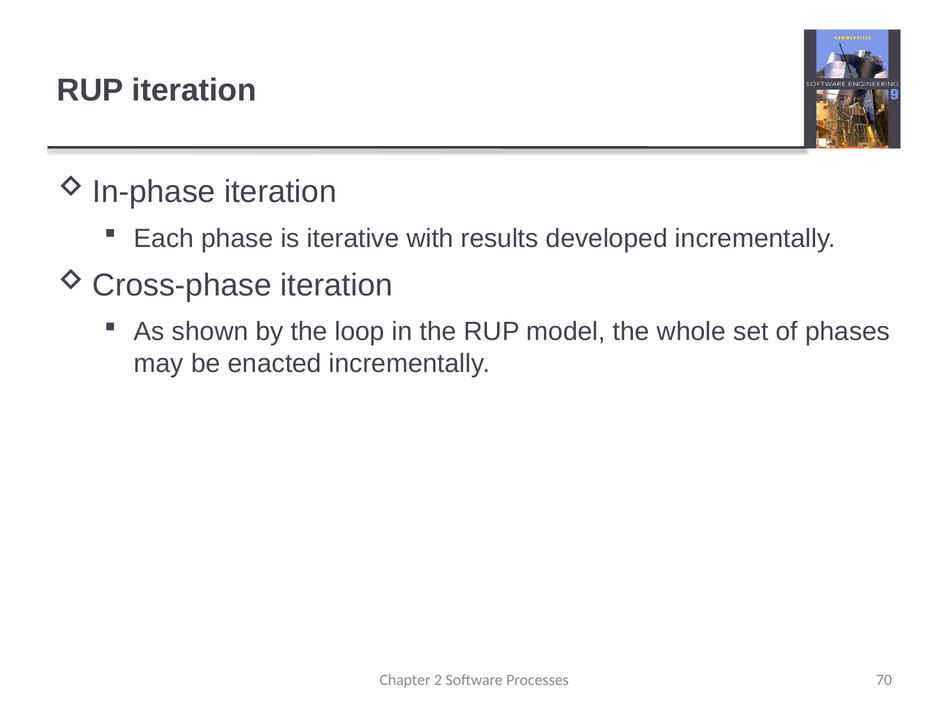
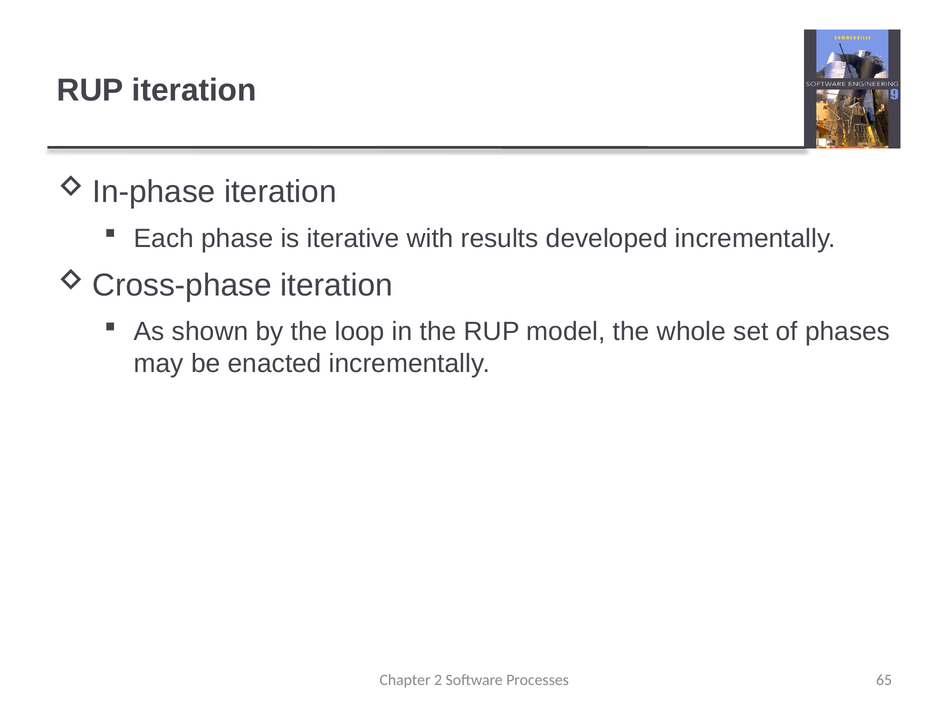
70: 70 -> 65 (884, 680)
